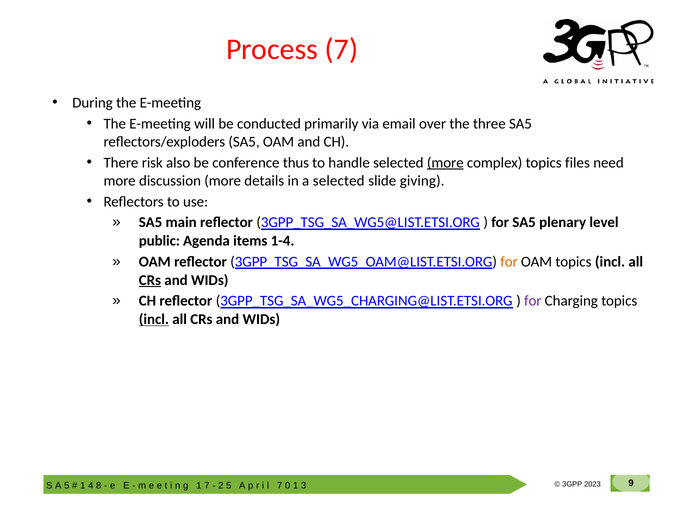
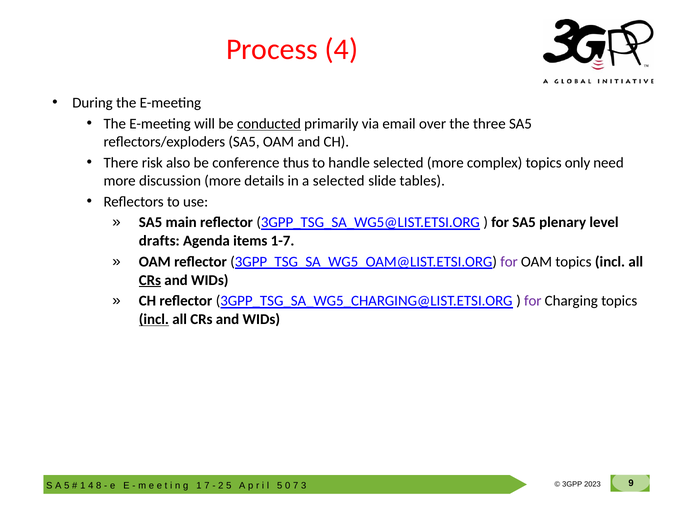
Process 7: 7 -> 4 (342, 49)
conducted underline: none -> present (269, 124)
more underline: present -> none (445, 163)
files: files -> only (578, 163)
giving: giving -> tables (422, 181)
public: public -> drafts (159, 241)
1-4: 1-4 -> 1-7 (283, 241)
for colour: orange -> purple (509, 262)
7: 7 -> 5 (280, 485)
1: 1 -> 7 (296, 485)
